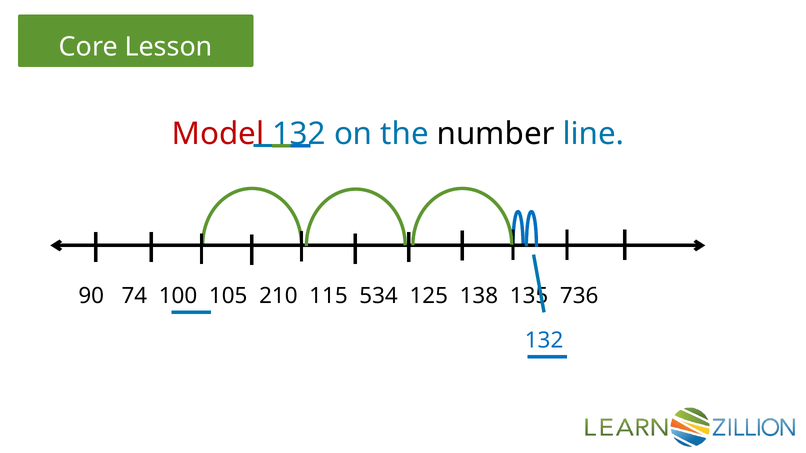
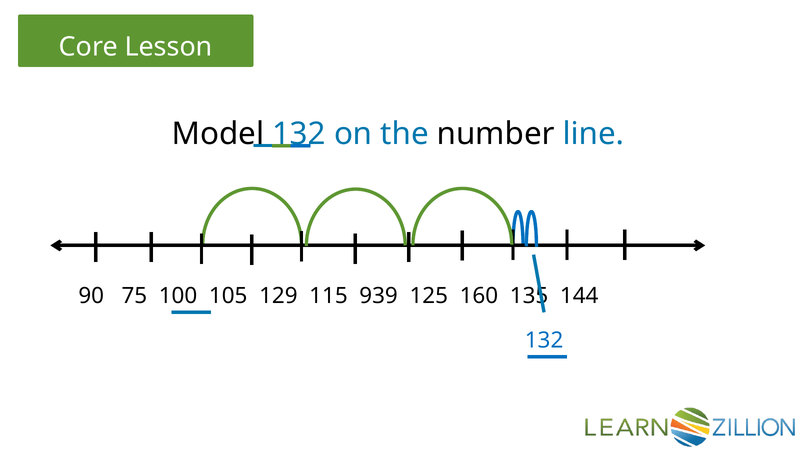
Model colour: red -> black (218, 134)
74: 74 -> 75 (134, 296)
210: 210 -> 129 (278, 296)
534: 534 -> 939 (379, 296)
138: 138 -> 160 (479, 296)
736: 736 -> 144 (579, 296)
